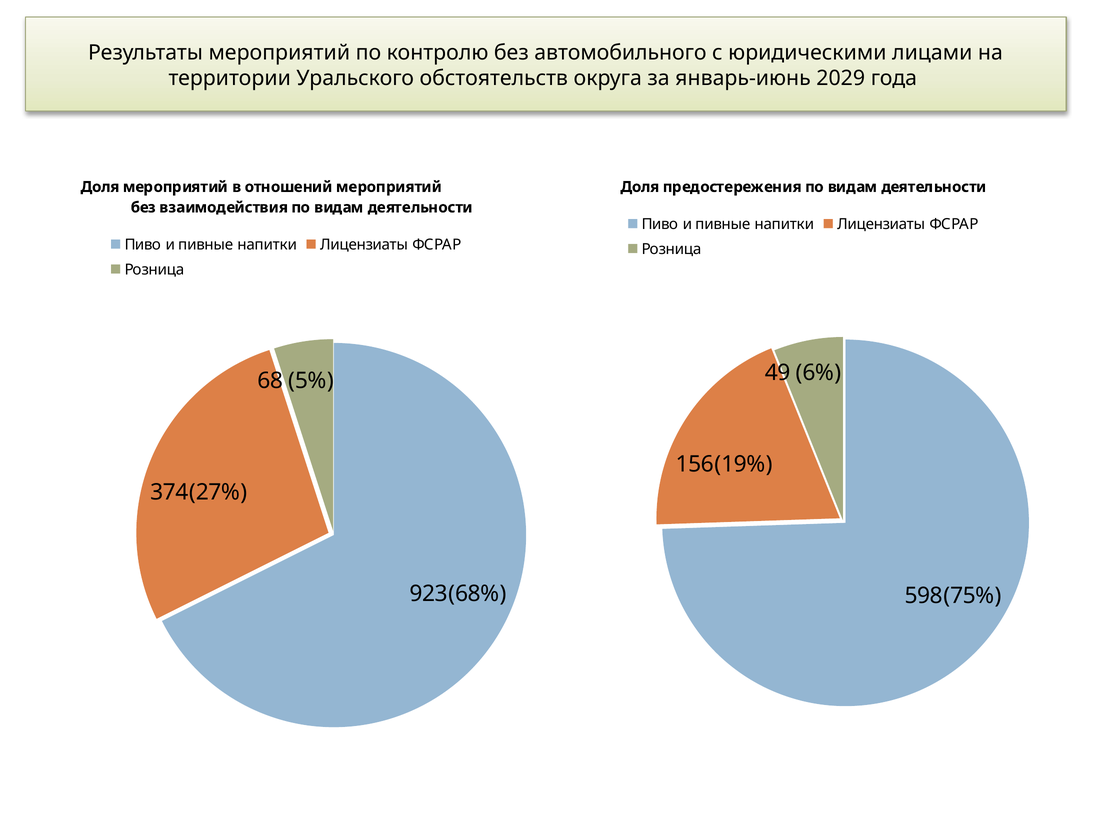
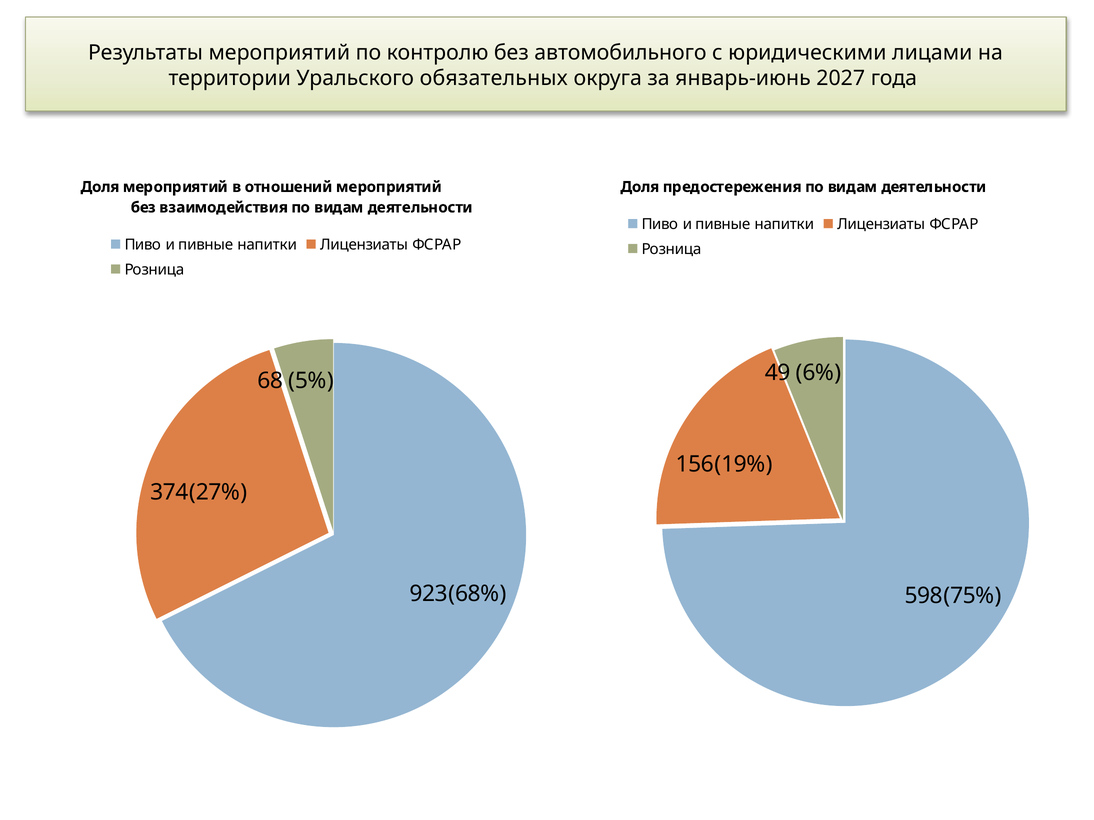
обстоятельств: обстоятельств -> обязательных (494, 78)
2029: 2029 -> 2027 (841, 78)
